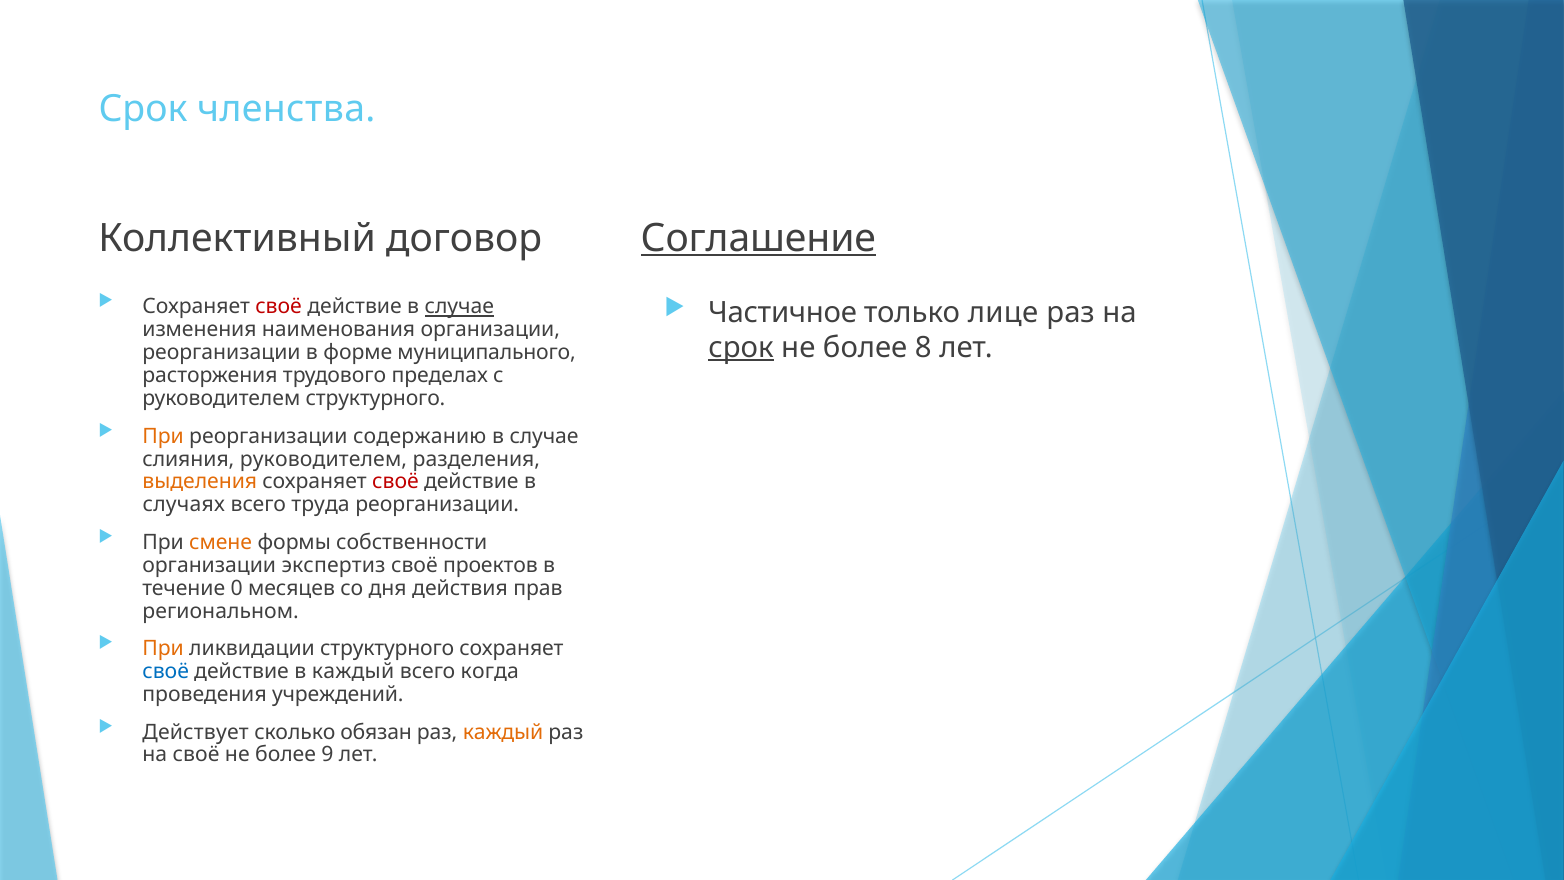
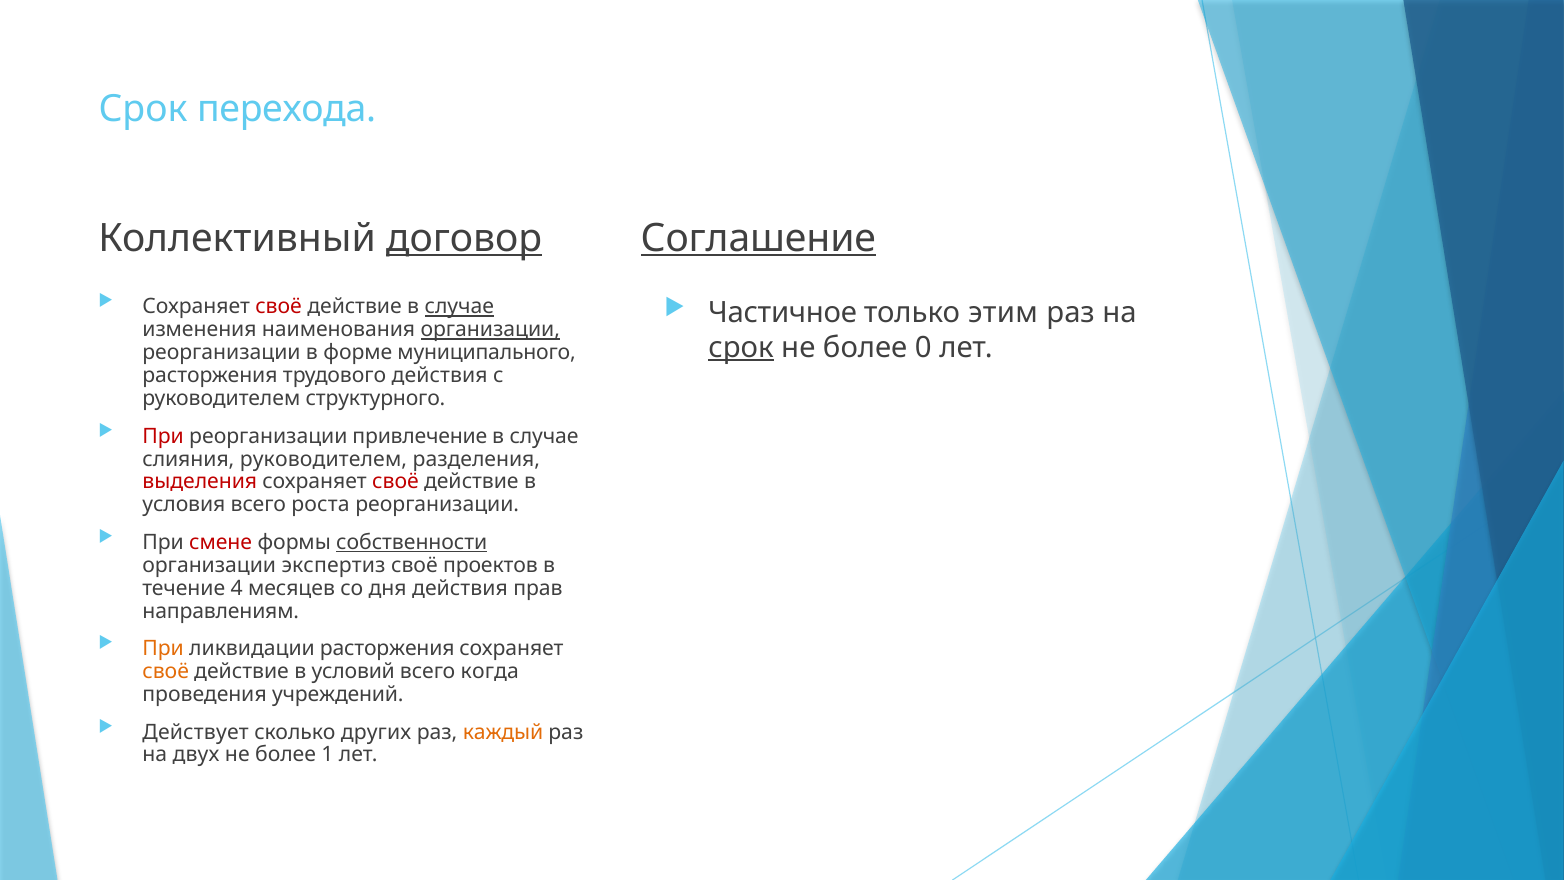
членства: членства -> перехода (287, 109)
договор underline: none -> present (464, 238)
лице: лице -> этим (1003, 312)
организации underline: none -> present (490, 330)
8: 8 -> 0 (923, 347)
трудового пределах: пределах -> действия (440, 376)
При colour: orange -> red (163, 436)
содержанию: содержанию -> привлечение (420, 436)
выделения colour: orange -> red (200, 482)
случаях: случаях -> условия (184, 505)
труда: труда -> роста (321, 505)
смене colour: orange -> red (221, 542)
собственности underline: none -> present (412, 542)
0: 0 -> 4 (237, 588)
региональном: региональном -> направлениям (221, 611)
ликвидации структурного: структурного -> расторжения (387, 648)
своё colour: blue -> orange (166, 671)
в каждый: каждый -> условий (353, 671)
обязан: обязан -> других (376, 732)
на своё: своё -> двух (196, 755)
9: 9 -> 1 (327, 755)
